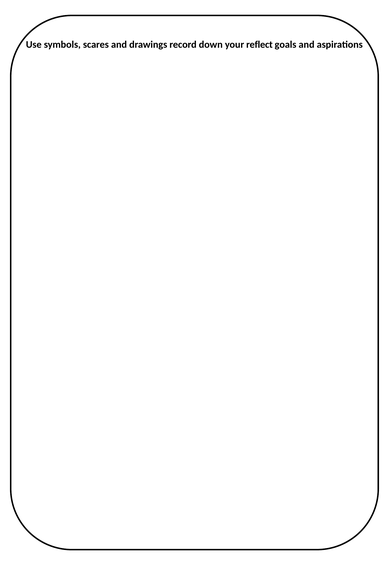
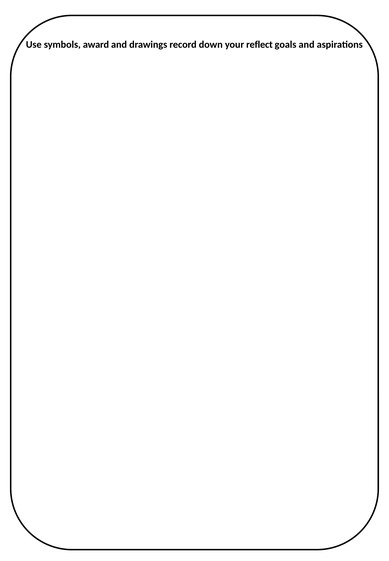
scares: scares -> award (96, 45)
